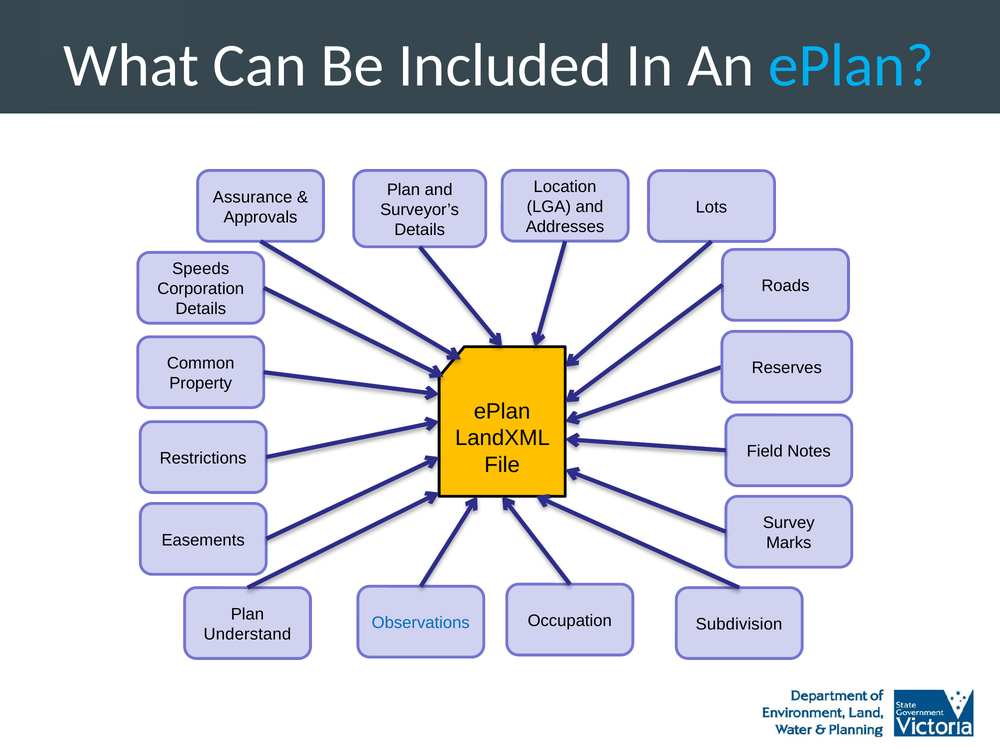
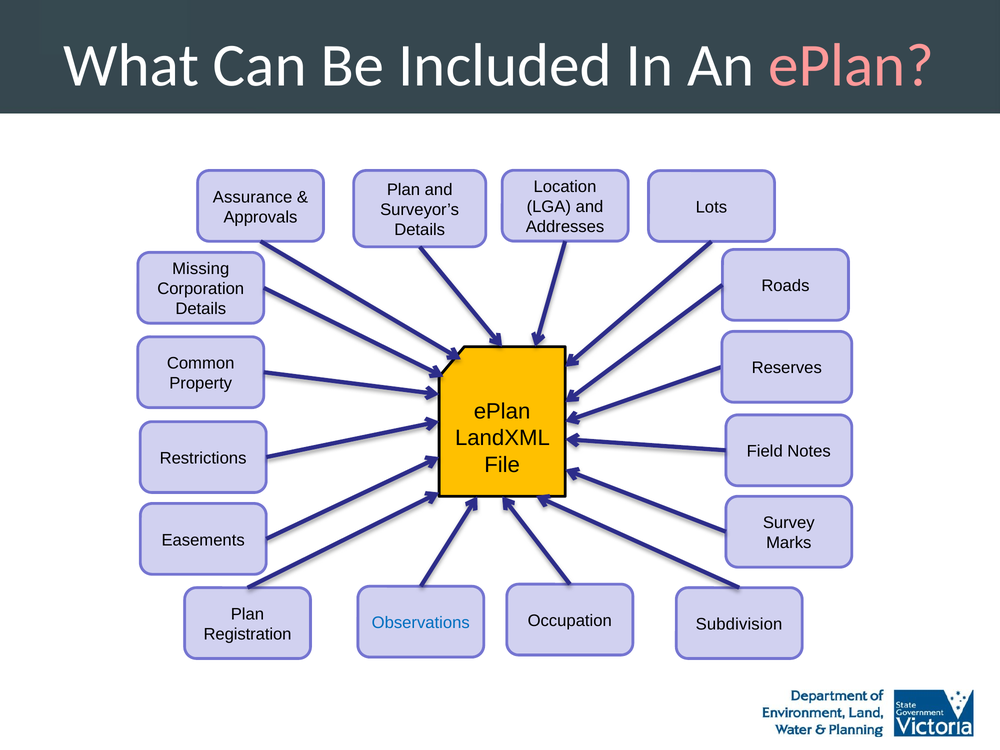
ePlan colour: light blue -> pink (851, 66)
Speeds: Speeds -> Missing (201, 269)
Understand: Understand -> Registration (248, 634)
